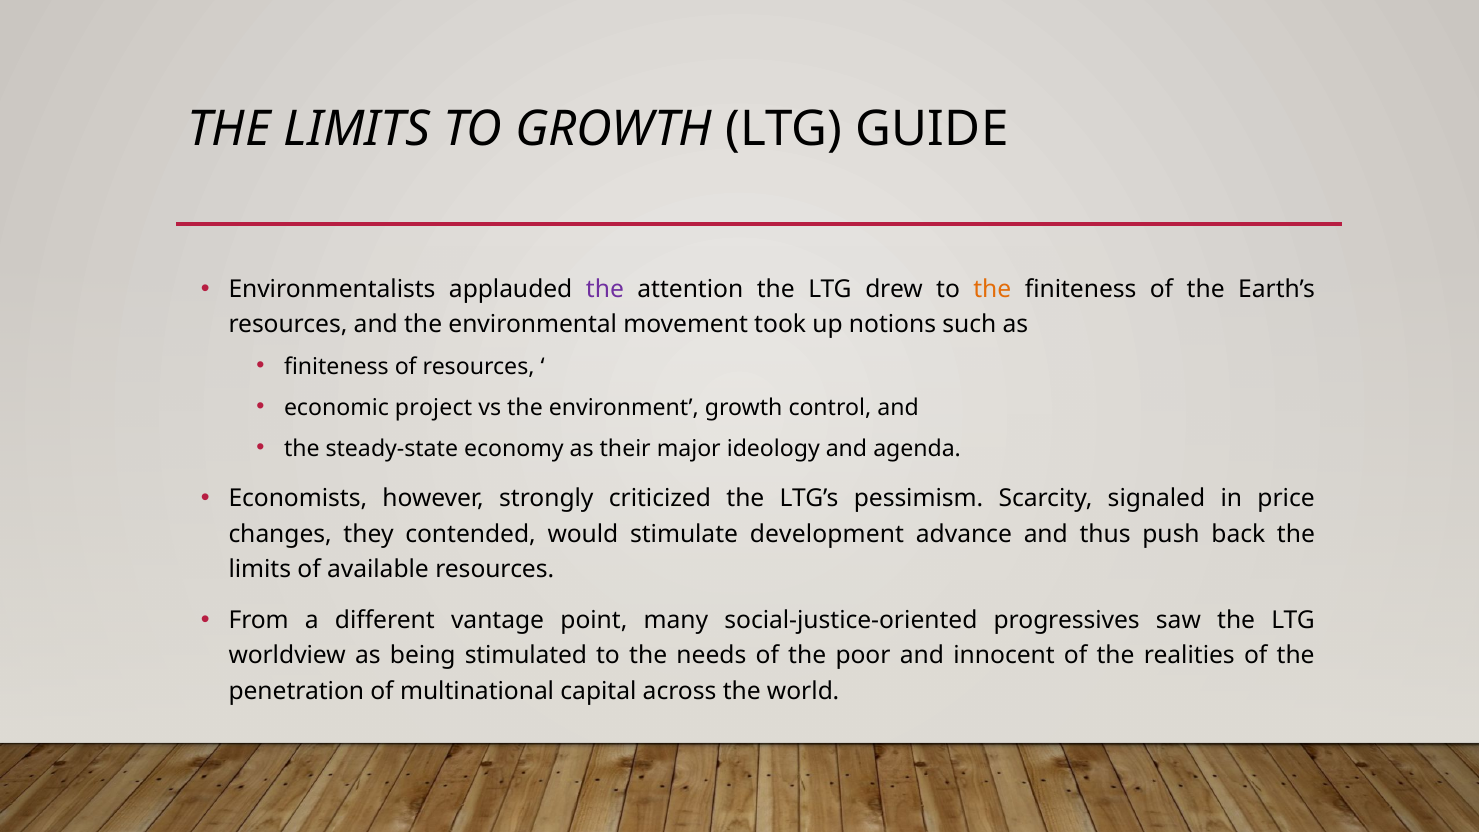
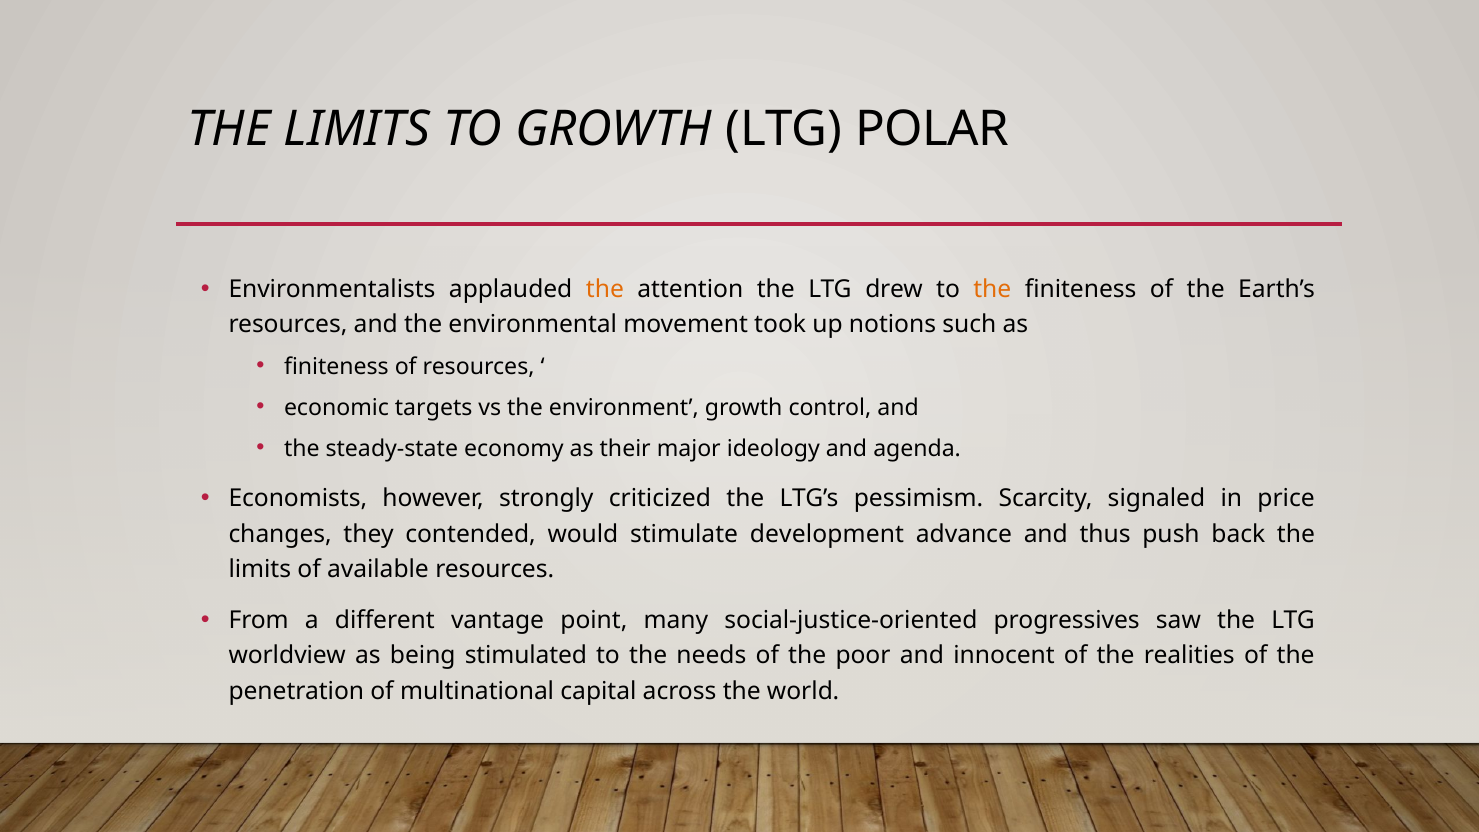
GUIDE: GUIDE -> POLAR (932, 130)
the colour: purple -> orange (605, 289)
project: project -> targets (434, 407)
